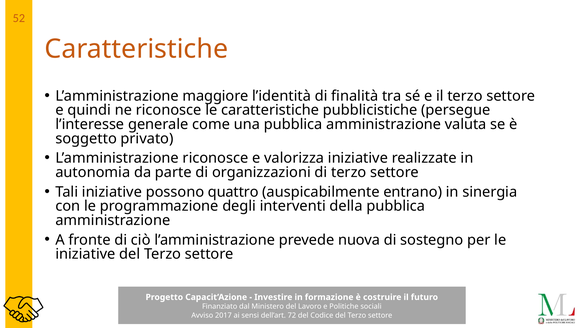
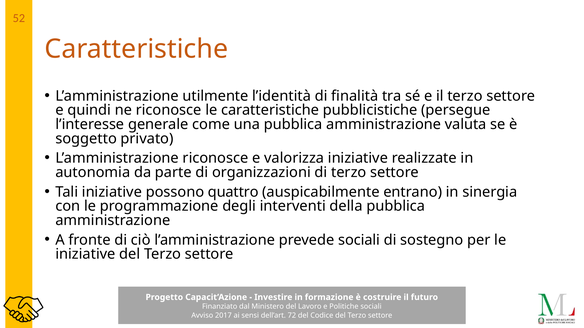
maggiore: maggiore -> utilmente (216, 96)
prevede nuova: nuova -> sociali (359, 240)
